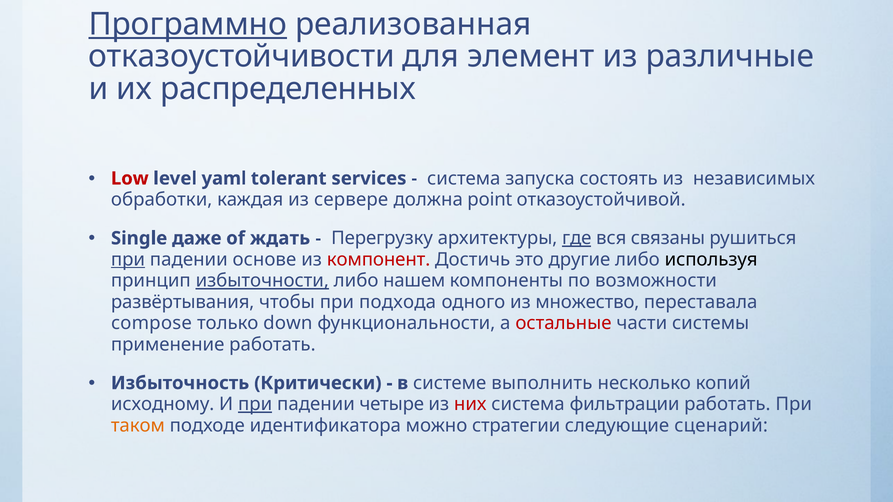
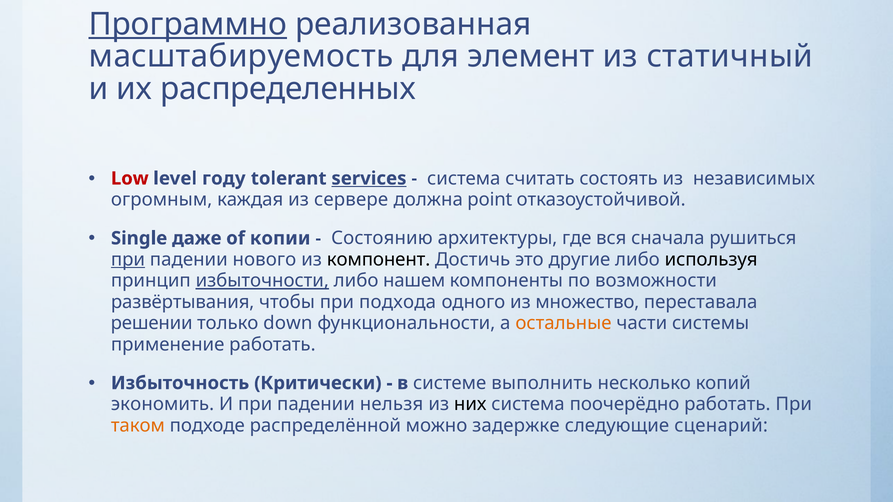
отказоустойчивости: отказоустойчивости -> масштабируемость (241, 57)
различные: различные -> статичный (730, 57)
yaml: yaml -> году (224, 179)
services underline: none -> present (369, 179)
запуска: запуска -> считать (540, 179)
обработки: обработки -> огромным (162, 200)
ждать: ждать -> копии (280, 238)
Перегрузку: Перегрузку -> Состоянию (382, 238)
где underline: present -> none (577, 238)
связаны: связаны -> сначала (668, 238)
основе: основе -> нового (264, 260)
компонент colour: red -> black (379, 260)
compose: compose -> решении (152, 323)
остальные colour: red -> orange (563, 323)
исходному: исходному -> экономить (163, 405)
при underline: present -> none (255, 405)
четыре: четыре -> нельзя (392, 405)
них colour: red -> black (470, 405)
фильтрации: фильтрации -> поочерёдно (625, 405)
идентификатора: идентификатора -> распределённой (325, 426)
стратегии: стратегии -> задержке (516, 426)
